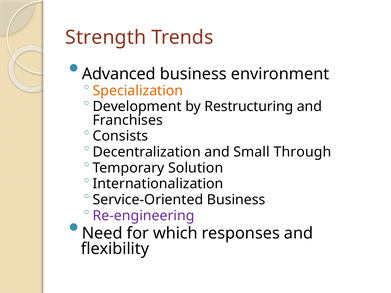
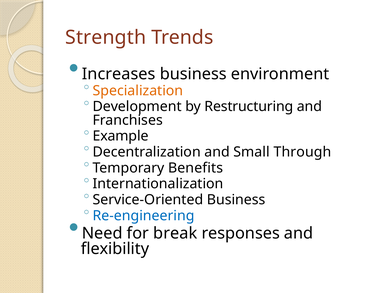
Advanced: Advanced -> Increases (119, 74)
Consists: Consists -> Example (121, 136)
Solution: Solution -> Benefits (196, 168)
Re-engineering colour: purple -> blue (144, 216)
which: which -> break (175, 233)
